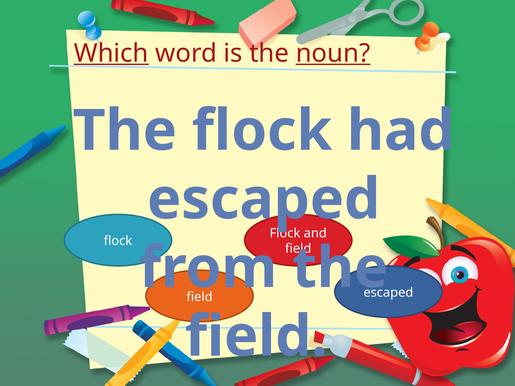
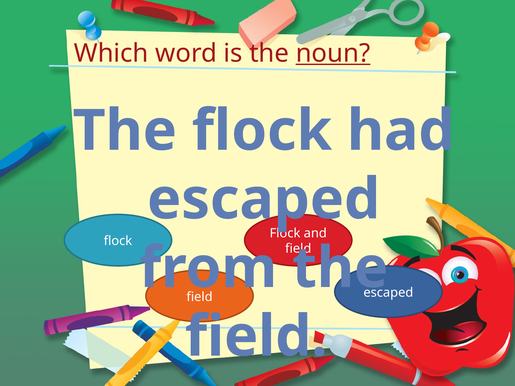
Which underline: present -> none (111, 53)
